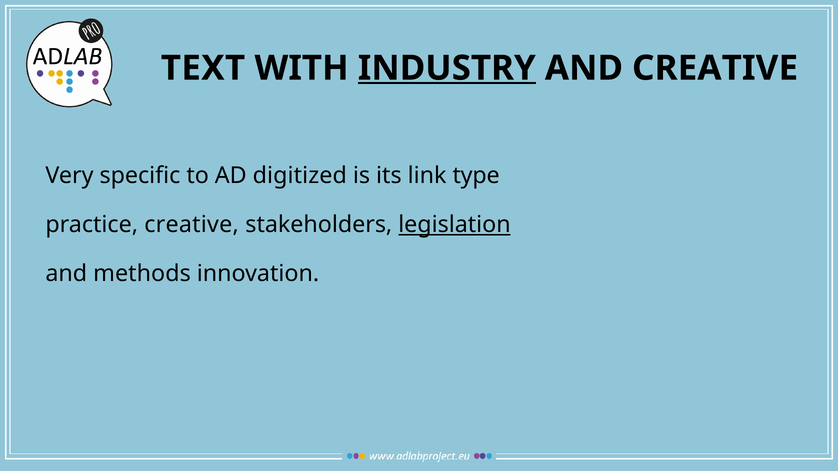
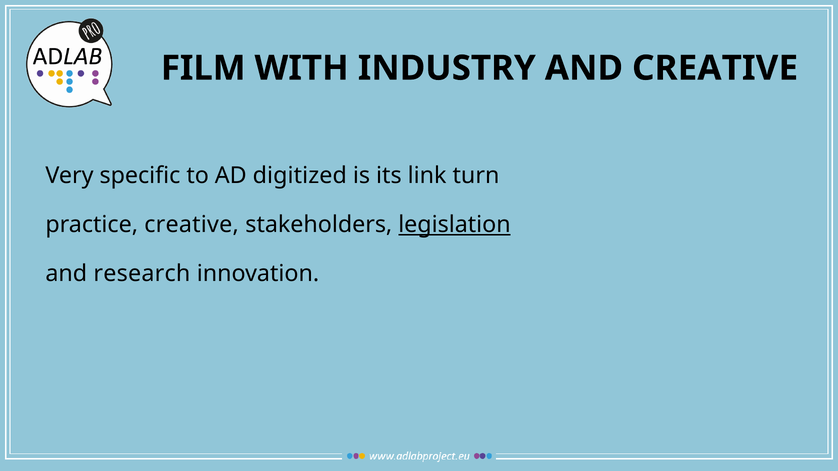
TEXT: TEXT -> FILM (203, 68)
INDUSTRY underline: present -> none (447, 68)
type: type -> turn (476, 176)
methods: methods -> research (142, 274)
